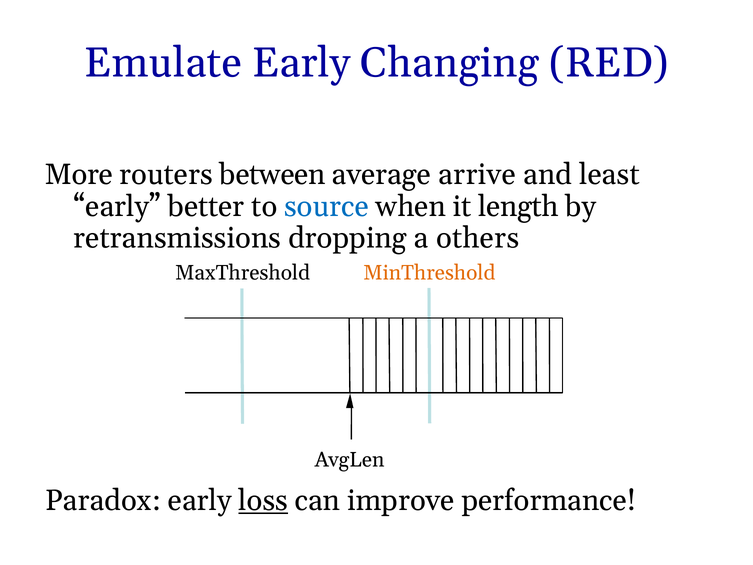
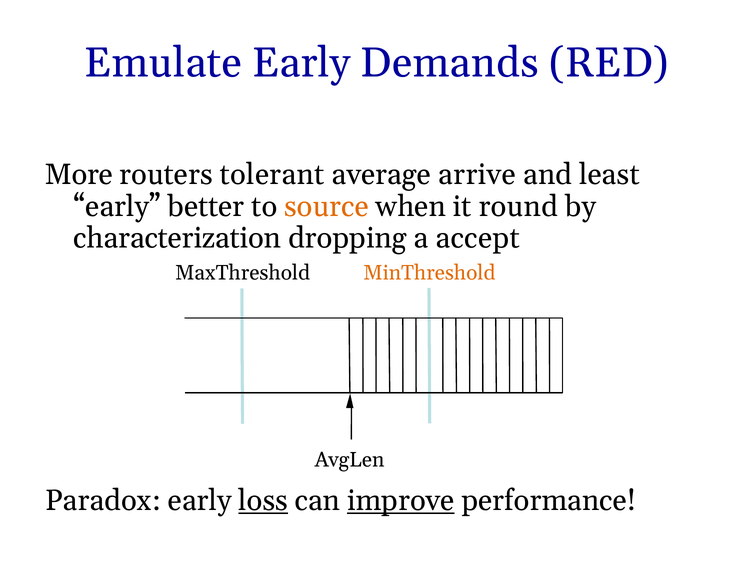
Changing: Changing -> Demands (450, 63)
between: between -> tolerant (272, 175)
source colour: blue -> orange (327, 206)
length: length -> round (518, 206)
retransmissions: retransmissions -> characterization (177, 238)
others: others -> accept (478, 238)
improve underline: none -> present (401, 501)
